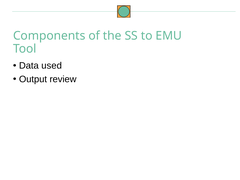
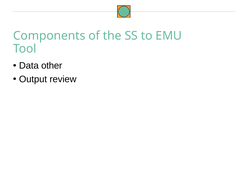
used: used -> other (52, 66)
